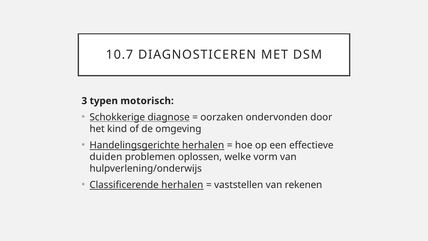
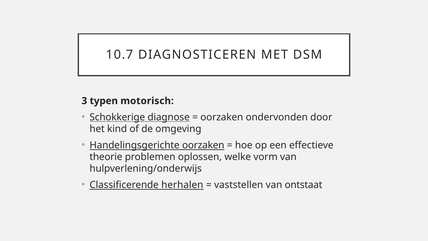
Handelingsgerichte herhalen: herhalen -> oorzaken (203, 145)
duiden: duiden -> theorie (106, 157)
rekenen: rekenen -> ontstaat (303, 185)
